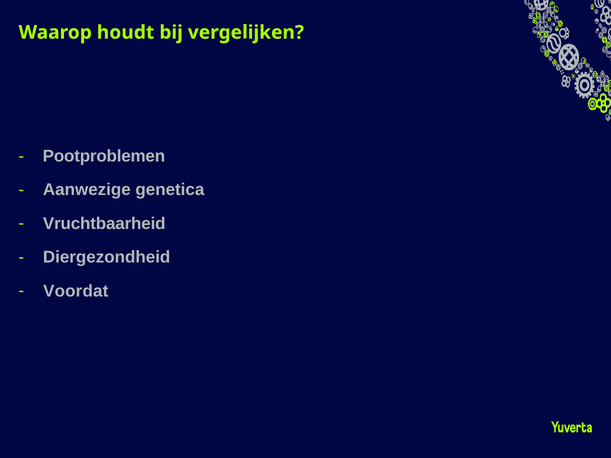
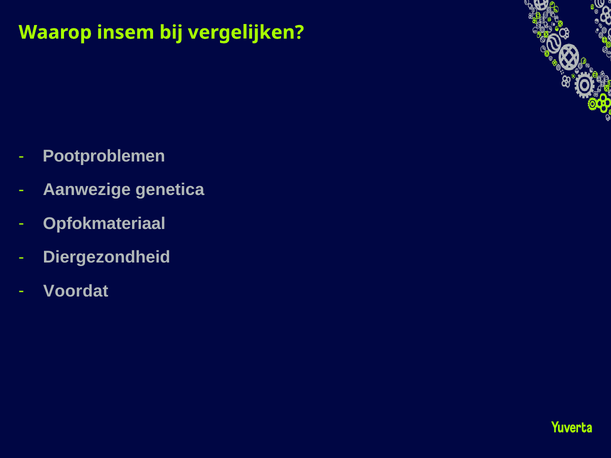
houdt: houdt -> insem (126, 32)
Vruchtbaarheid: Vruchtbaarheid -> Opfokmateriaal (104, 224)
